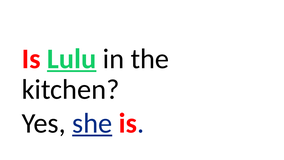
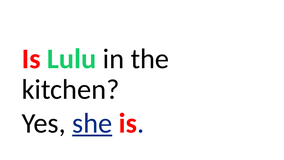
Lulu underline: present -> none (72, 59)
